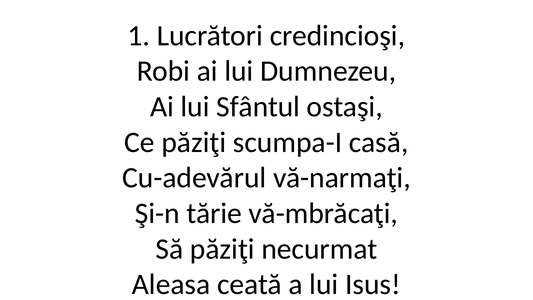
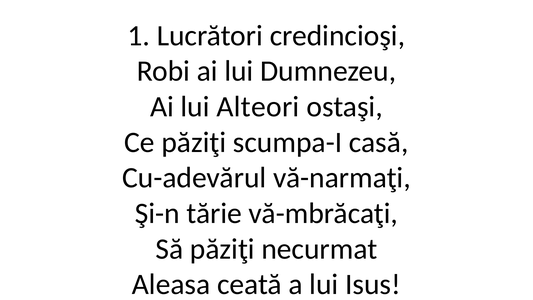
Sfântul: Sfântul -> Alteori (258, 107)
